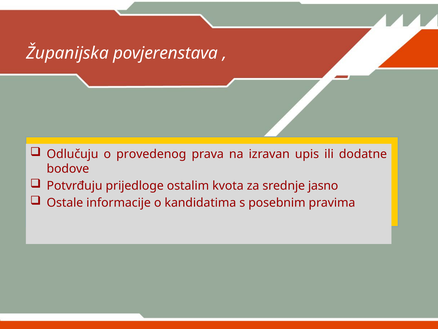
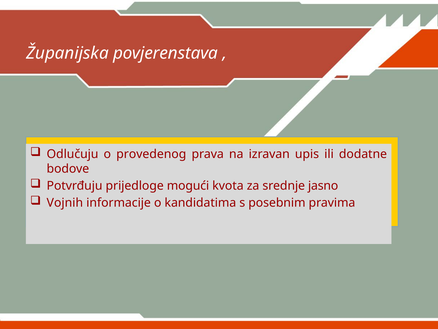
ostalim: ostalim -> mogući (188, 186)
Ostale: Ostale -> Vojnih (65, 203)
